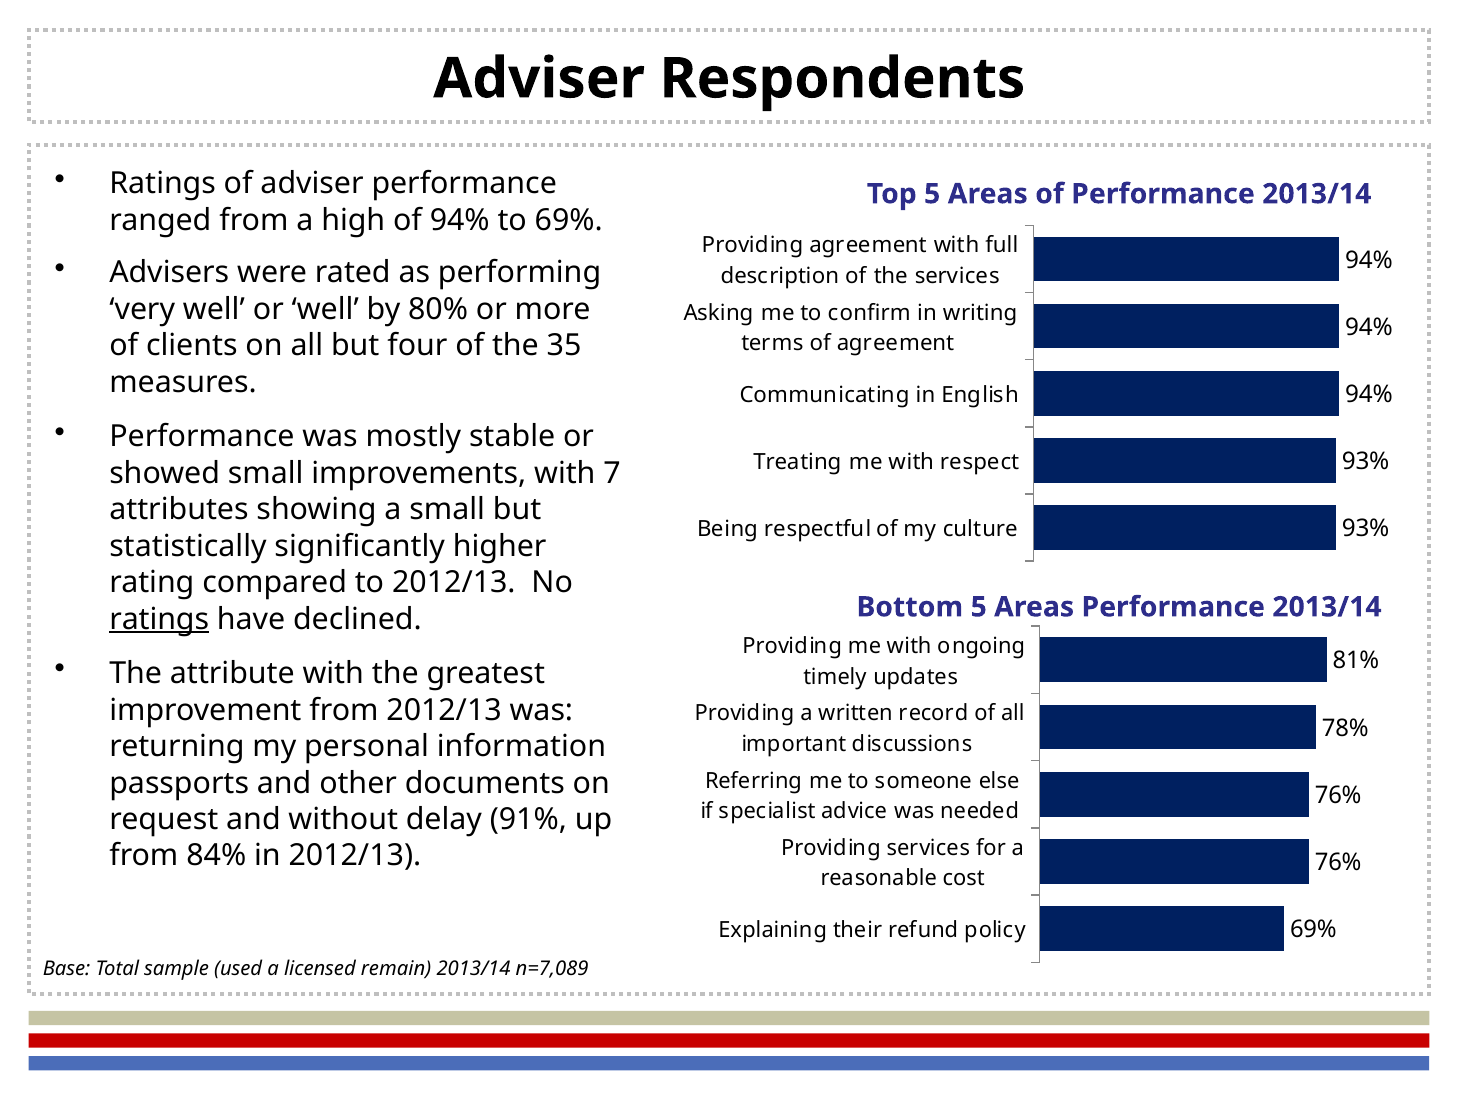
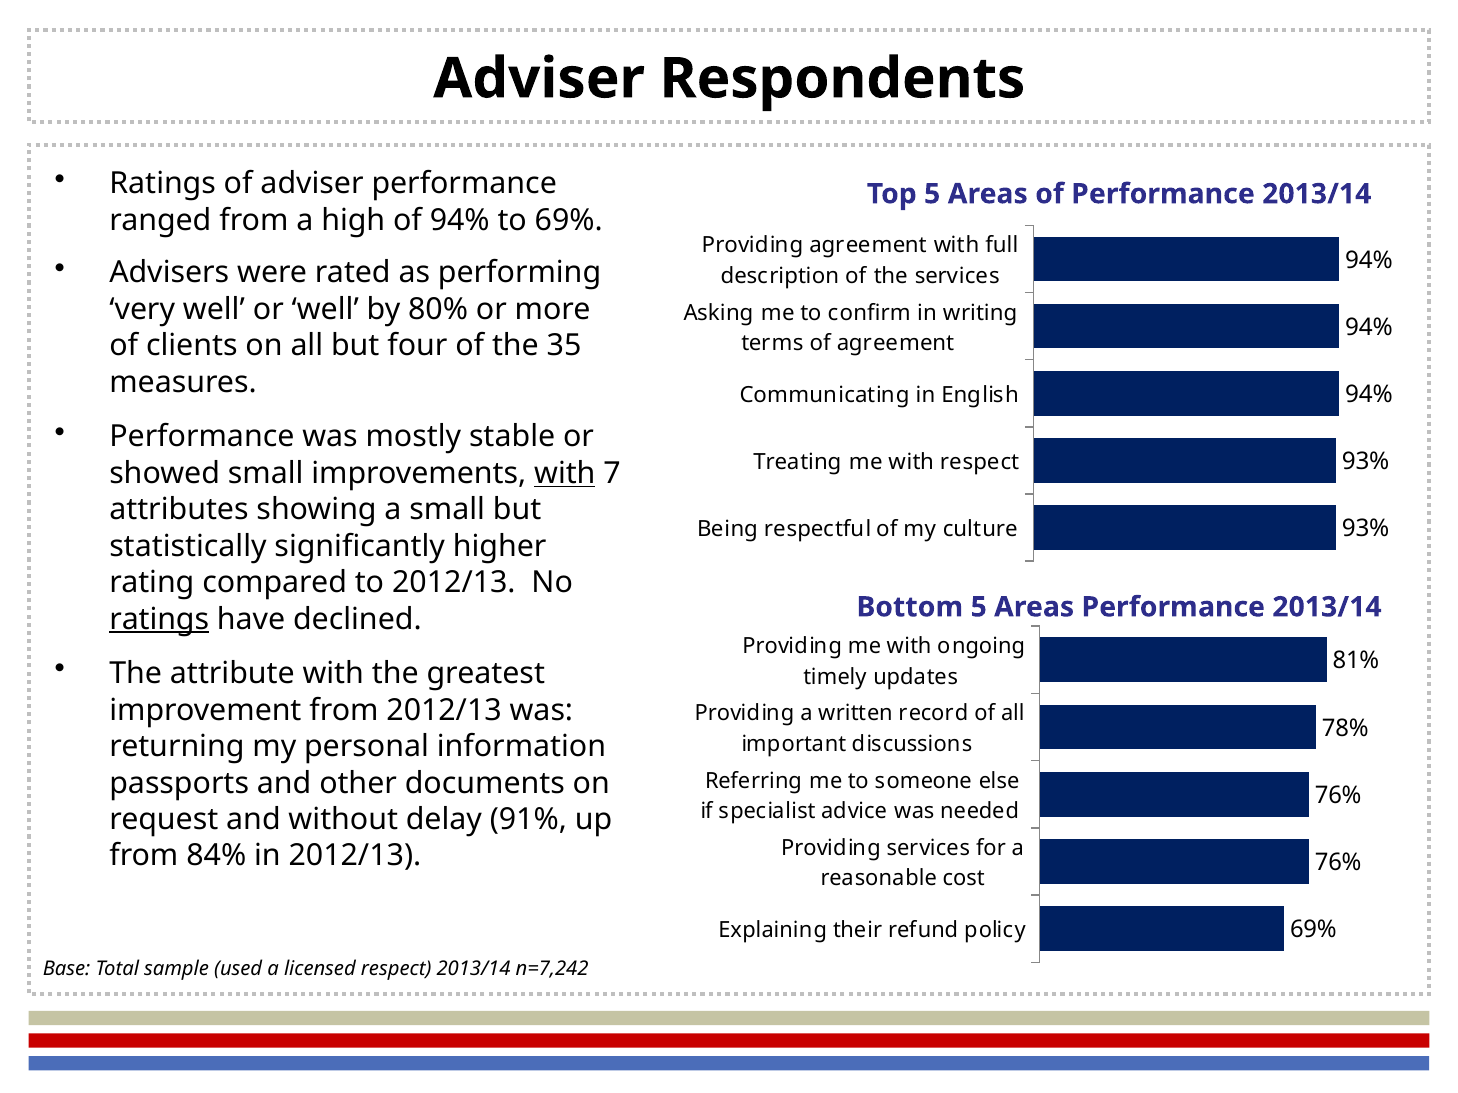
with underline: none -> present (565, 474)
licensed remain: remain -> respect (396, 969)
n=7,089: n=7,089 -> n=7,242 (552, 969)
